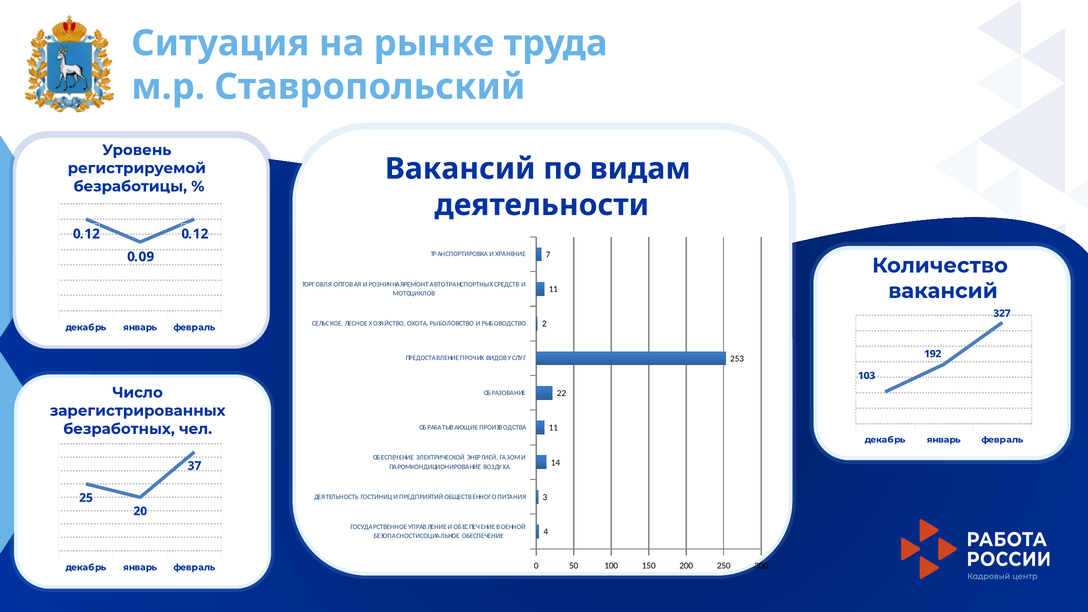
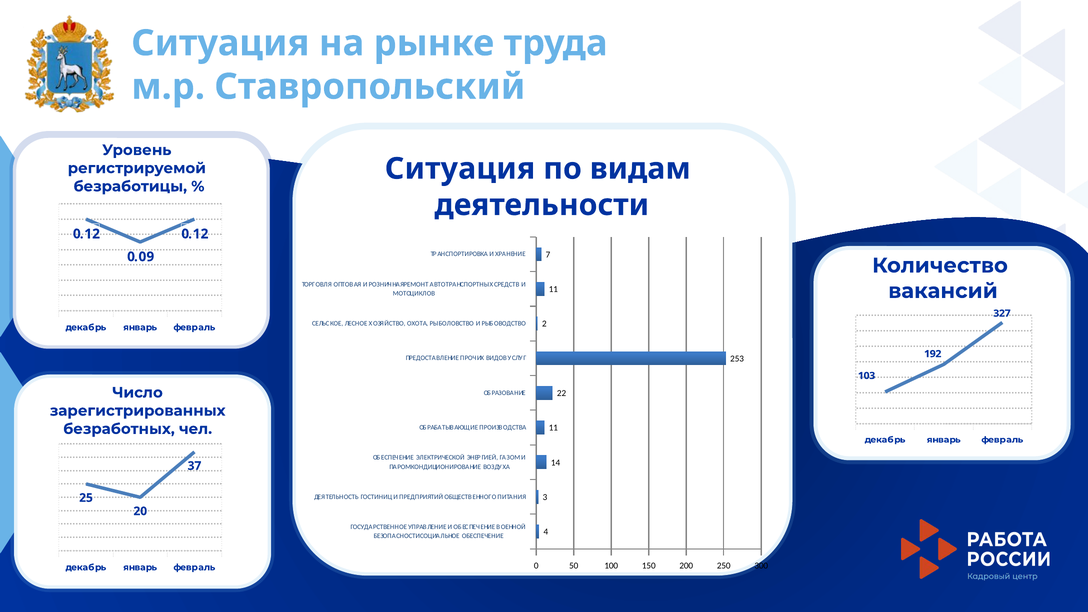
Вакансий: Вакансий -> Ситуация (460, 169)
